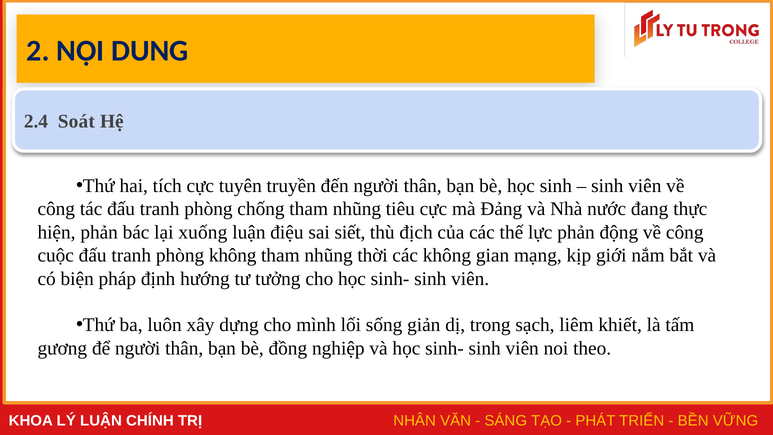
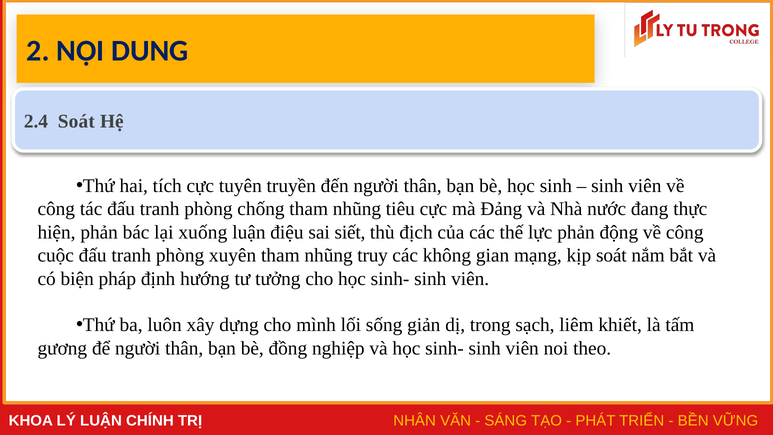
phòng không: không -> xuyên (233, 255)
thời: thời -> truy (373, 255)
kịp giới: giới -> soát (611, 255)
